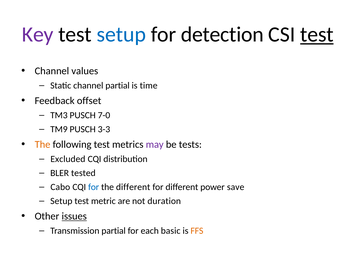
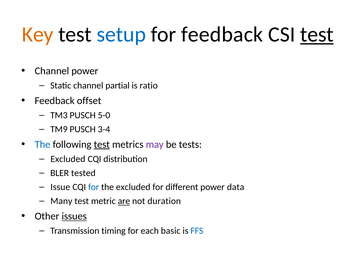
Key colour: purple -> orange (38, 34)
for detection: detection -> feedback (222, 34)
Channel values: values -> power (85, 71)
time: time -> ratio (149, 86)
7-0: 7-0 -> 5-0 (104, 115)
3-3: 3-3 -> 3-4 (104, 129)
The colour: orange -> blue (43, 144)
test underline: none -> present (102, 144)
Cabo: Cabo -> Issue (60, 187)
the different: different -> excluded (133, 187)
save: save -> data (236, 187)
Setup: Setup -> Many (61, 201)
are underline: none -> present (124, 201)
Transmission partial: partial -> timing (114, 231)
FFS colour: orange -> blue (197, 231)
